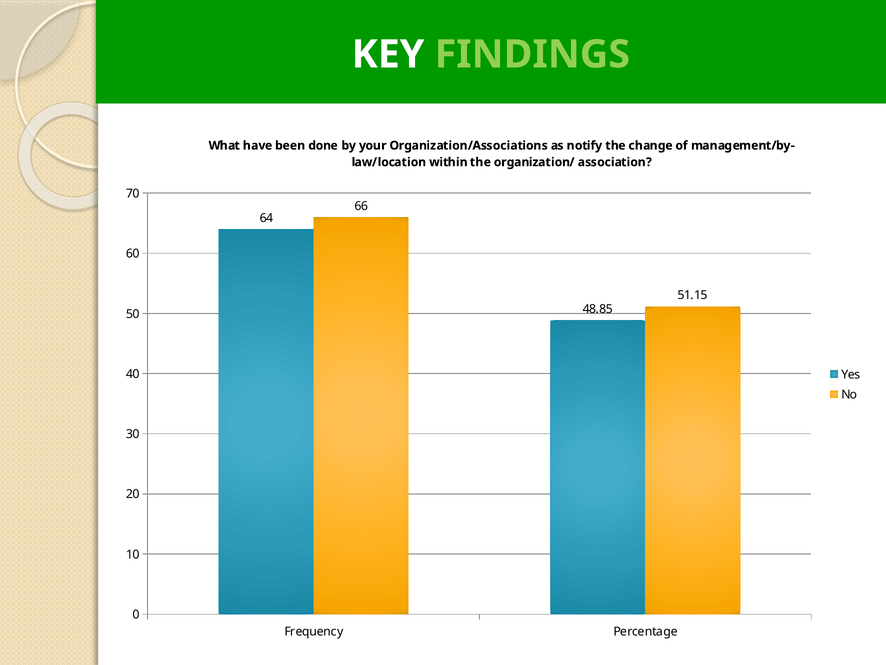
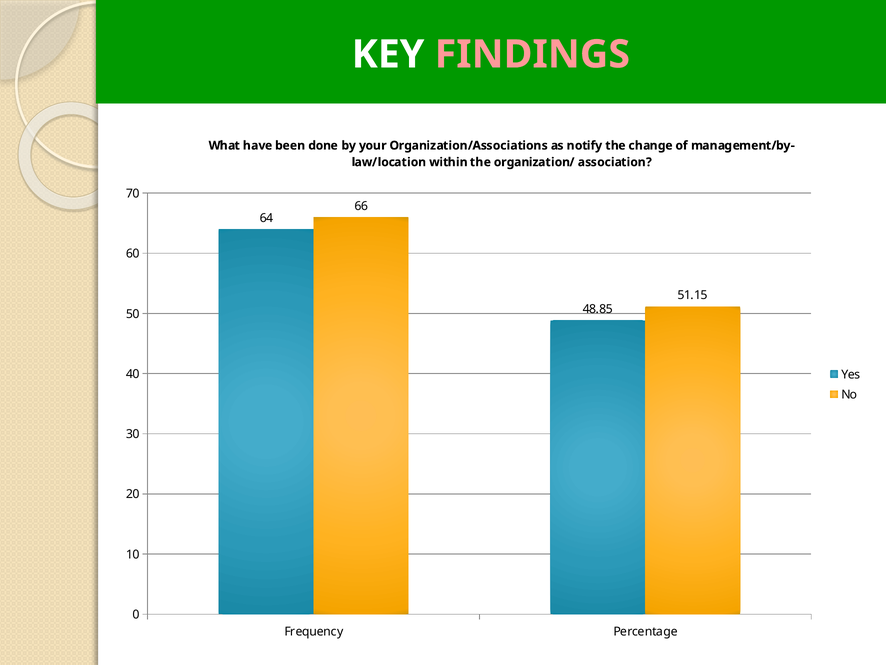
FINDINGS colour: light green -> pink (532, 54)
